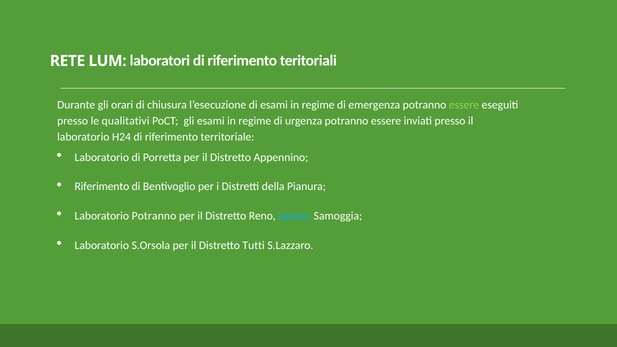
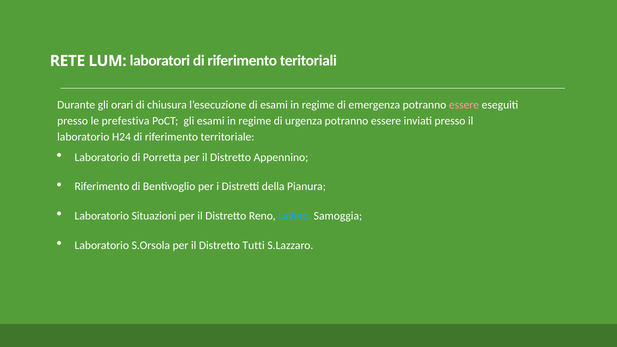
essere colour: light green -> pink (464, 105)
qualitativi: qualitativi -> prefestiva (126, 121)
Laboratorio Potranno: Potranno -> Situazioni (154, 216)
